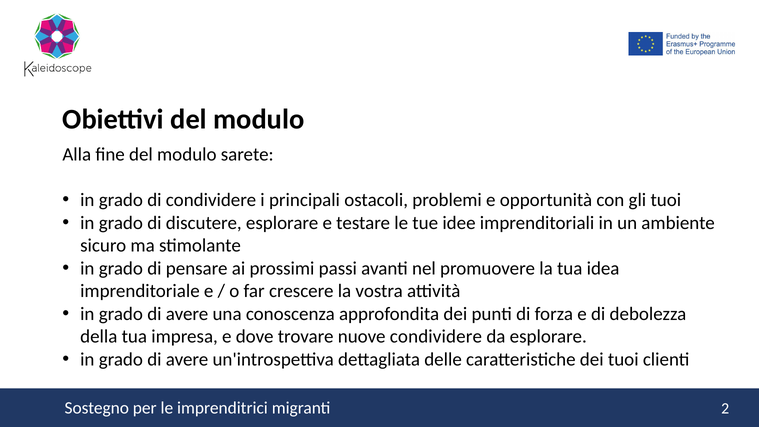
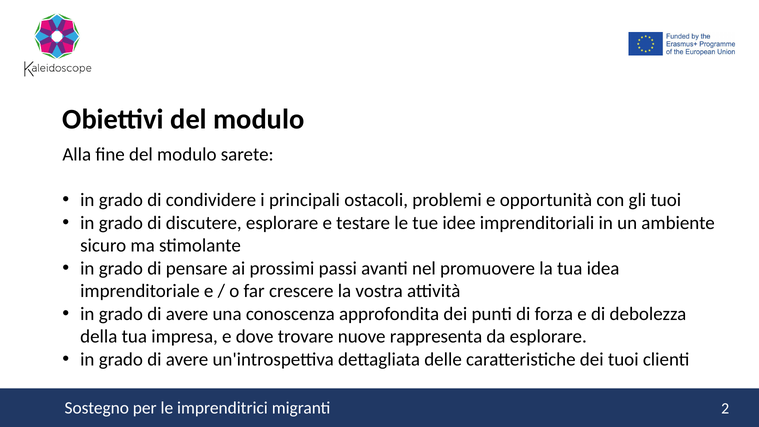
nuove condividere: condividere -> rappresenta (436, 337)
